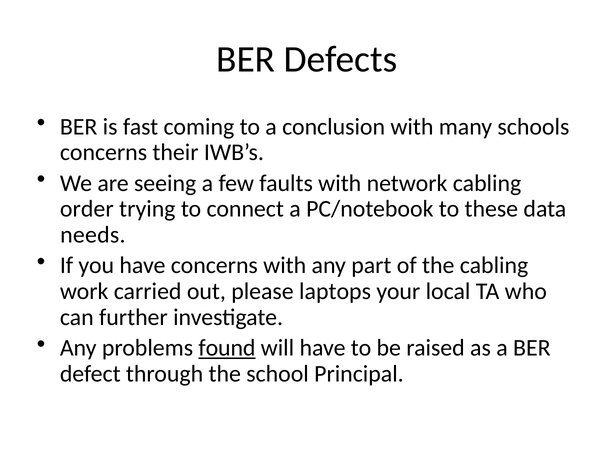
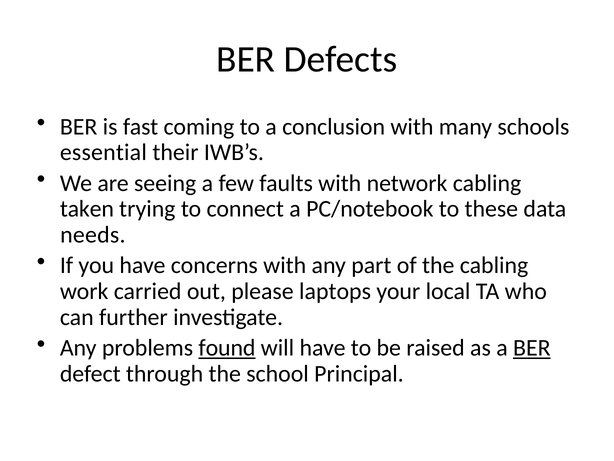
concerns: concerns -> essential (103, 152)
order: order -> taken (87, 209)
BER underline: none -> present (532, 348)
